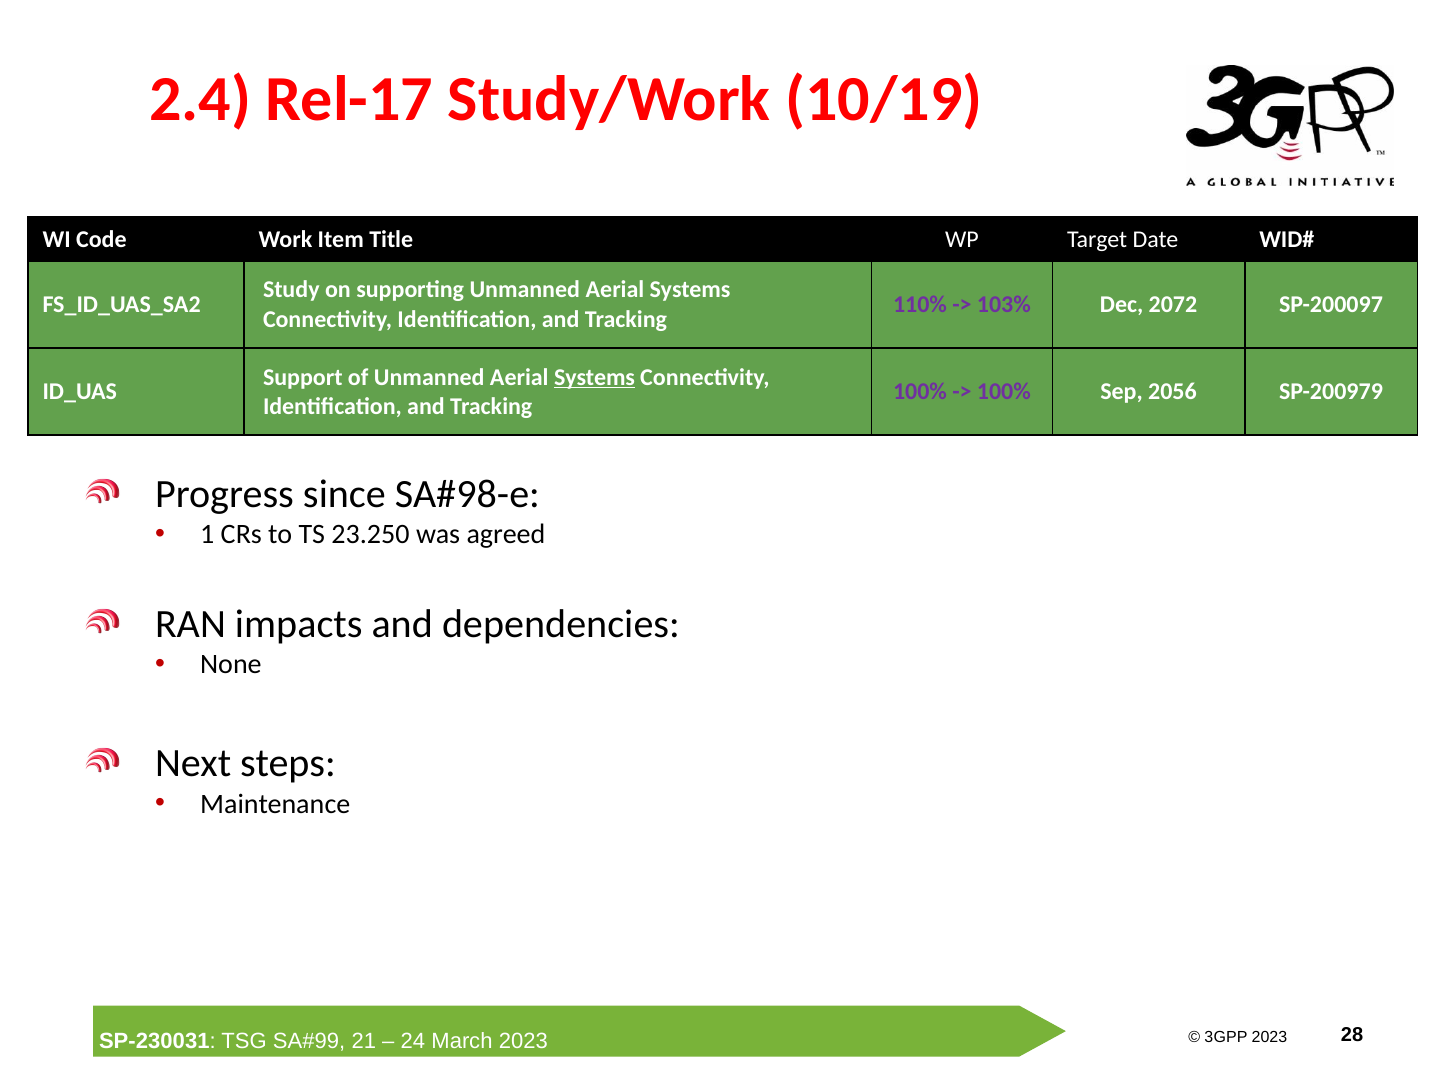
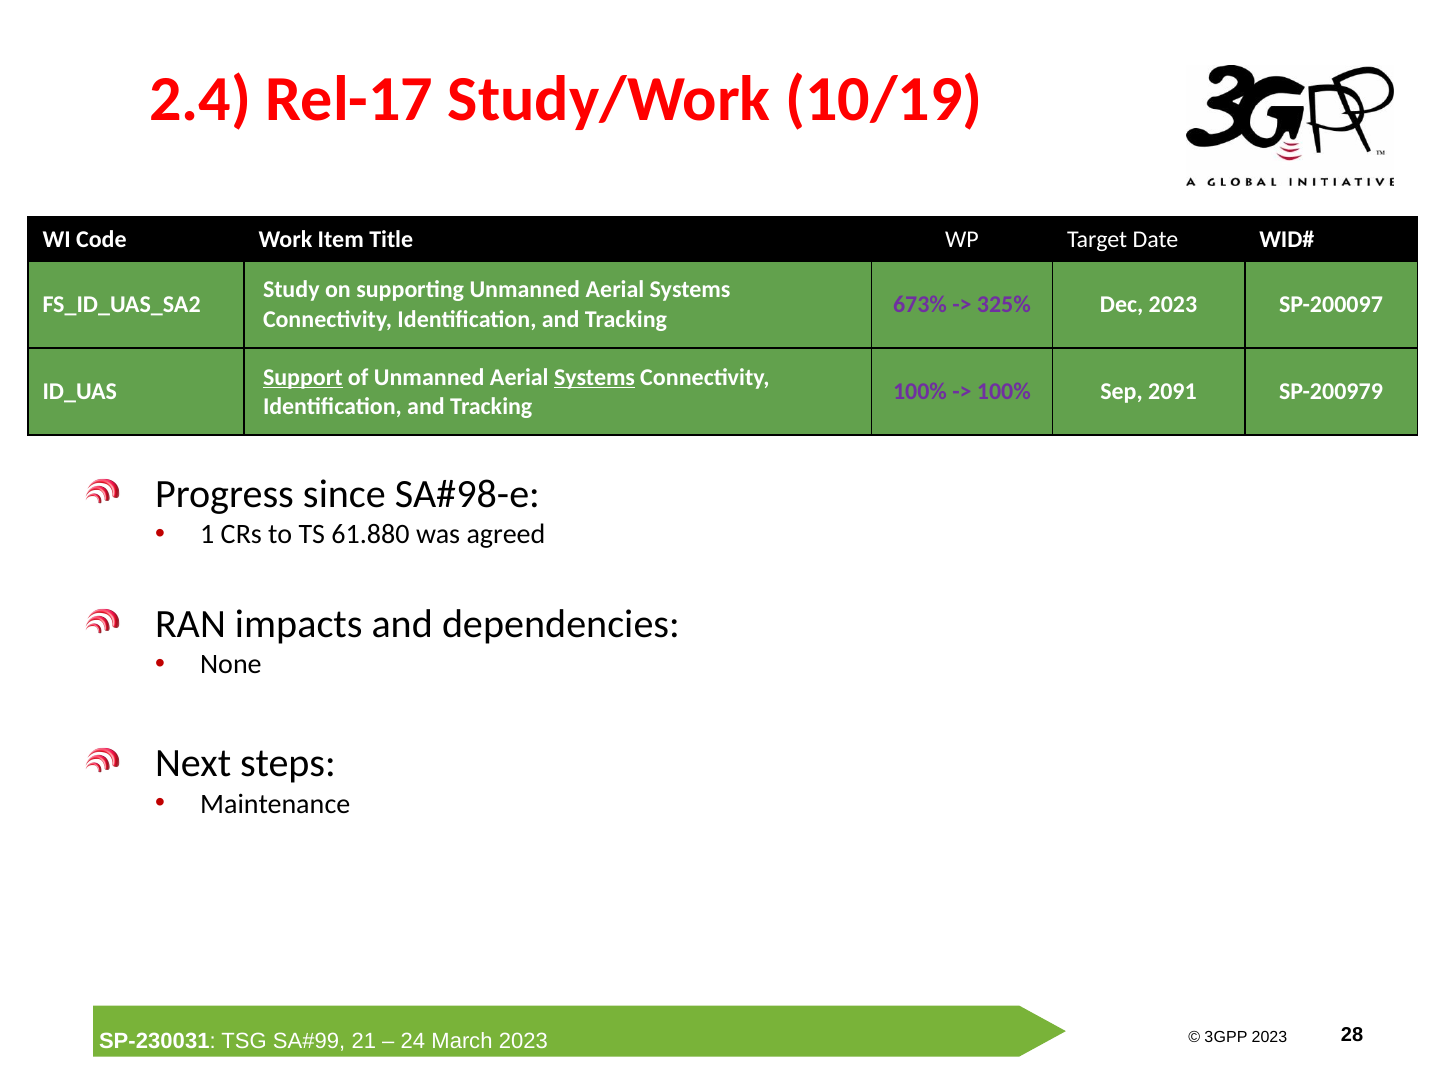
110%: 110% -> 673% (920, 305)
103%: 103% -> 325% (1004, 305)
Dec 2072: 2072 -> 2023 (1173, 305)
Support underline: none -> present (303, 377)
2056: 2056 -> 2091 (1172, 392)
23.250: 23.250 -> 61.880 (370, 534)
